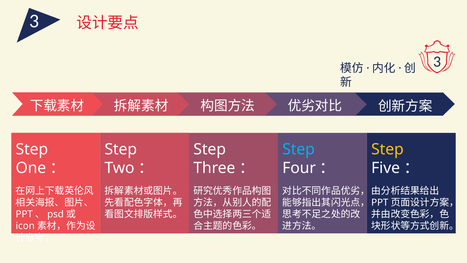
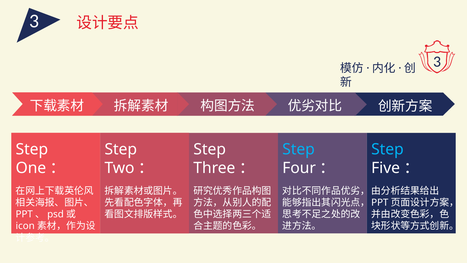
Step colour: yellow -> light blue (387, 149)
